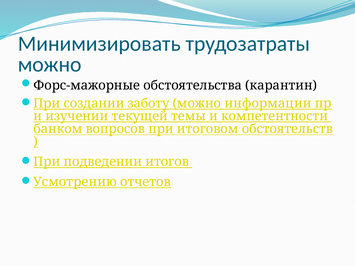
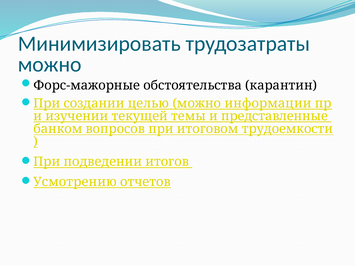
заботу: заботу -> целью (148, 103)
компетентности: компетентности -> представленные (275, 116)
обстоятельств: обстоятельств -> трудоемкости (287, 129)
